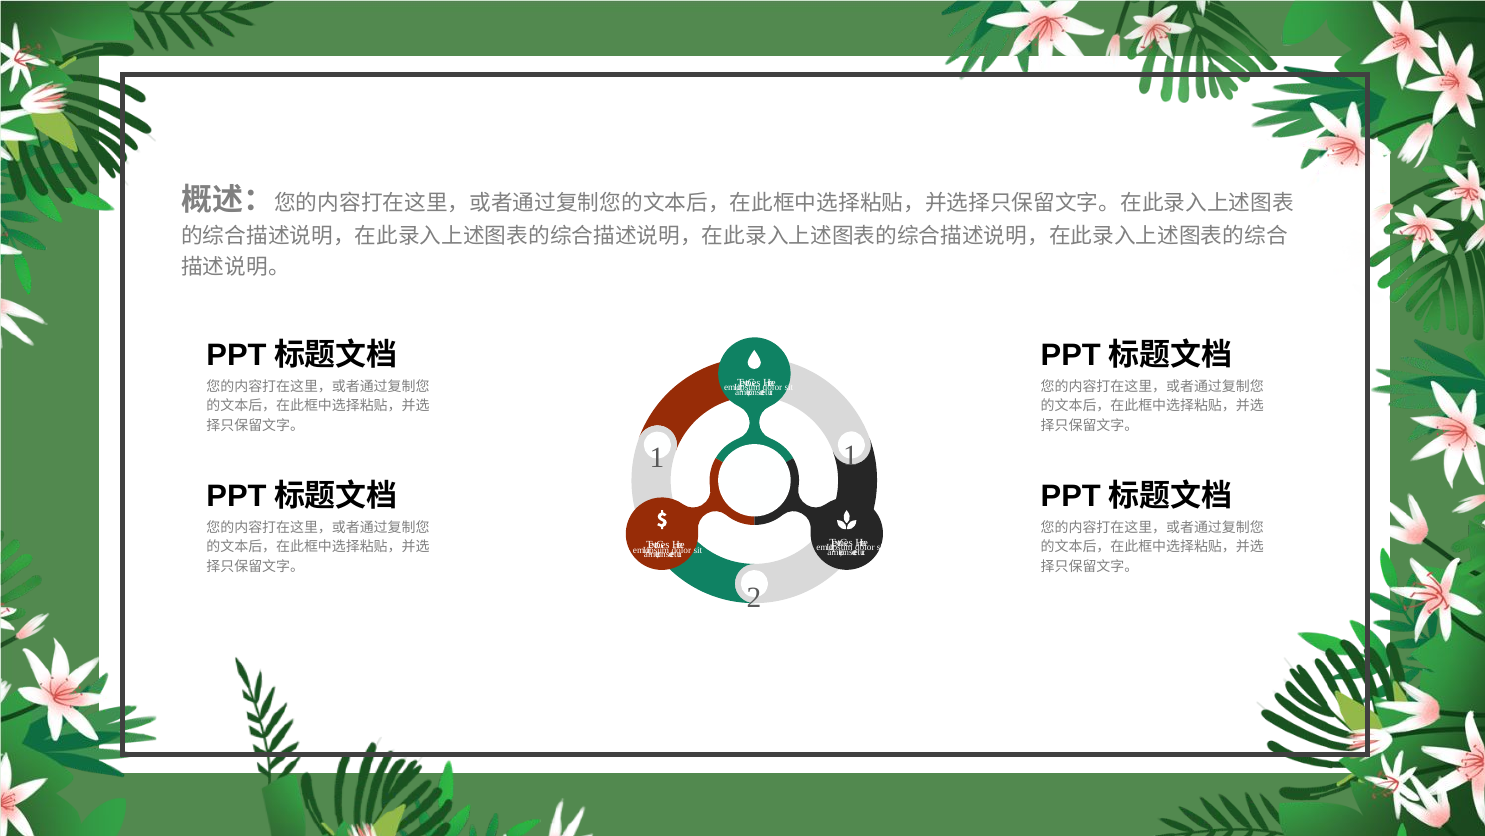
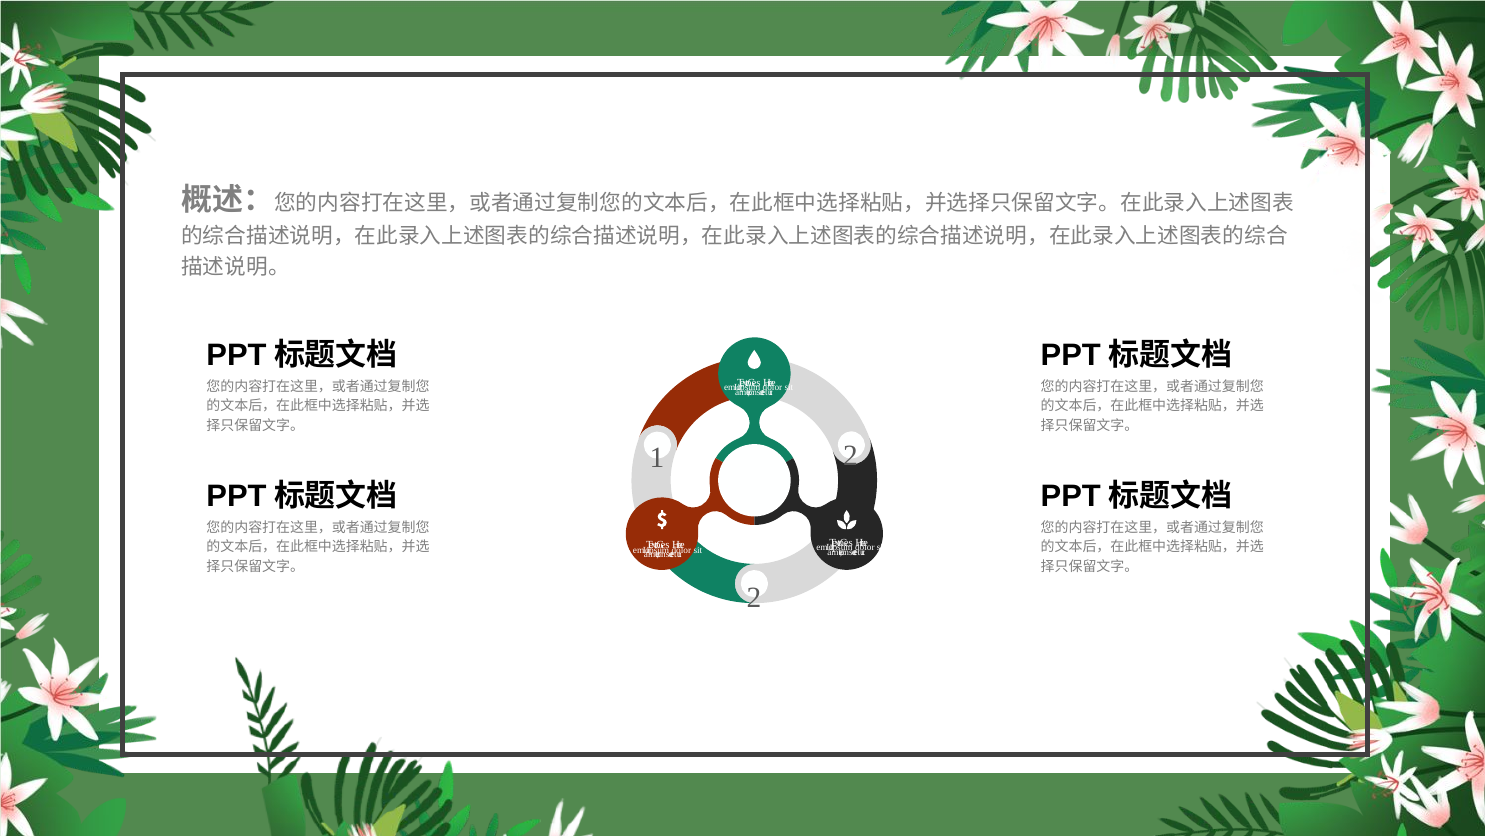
1 1: 1 -> 2 (851, 456)
